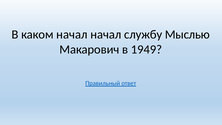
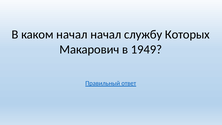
Мыслью: Мыслью -> Которых (187, 34)
